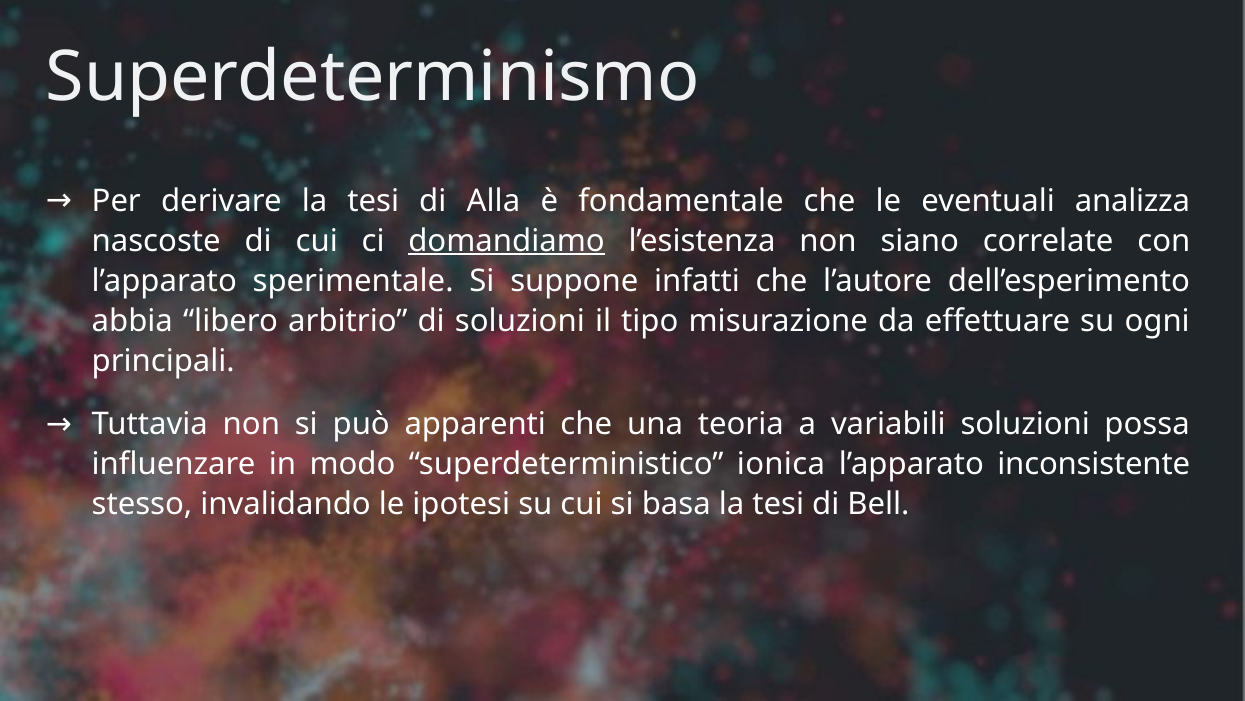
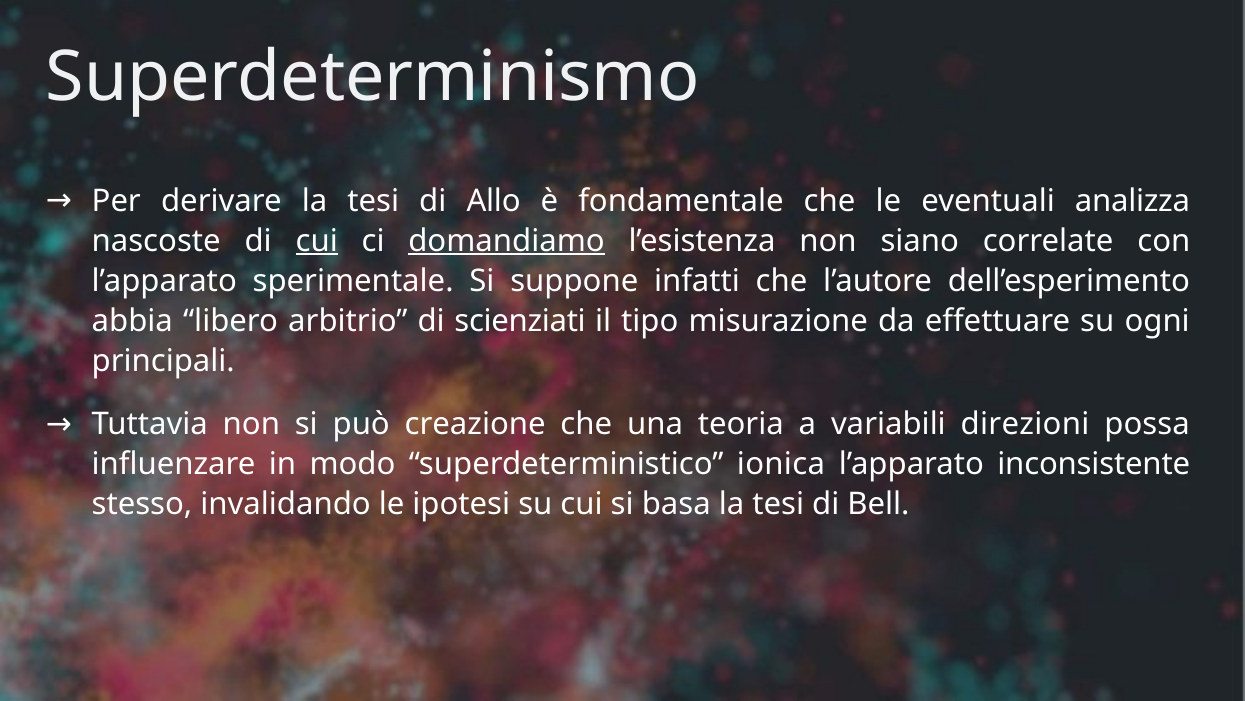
Alla: Alla -> Allo (494, 201)
cui underline: none -> present (317, 241)
di soluzioni: soluzioni -> scienziati (520, 321)
apparenti: apparenti -> creazione (475, 424)
variabili soluzioni: soluzioni -> direzioni (1025, 424)
